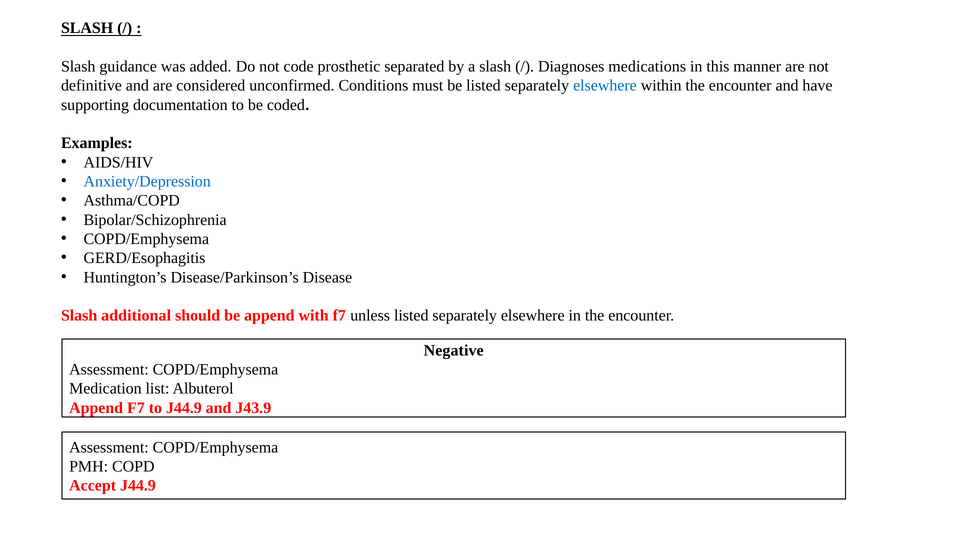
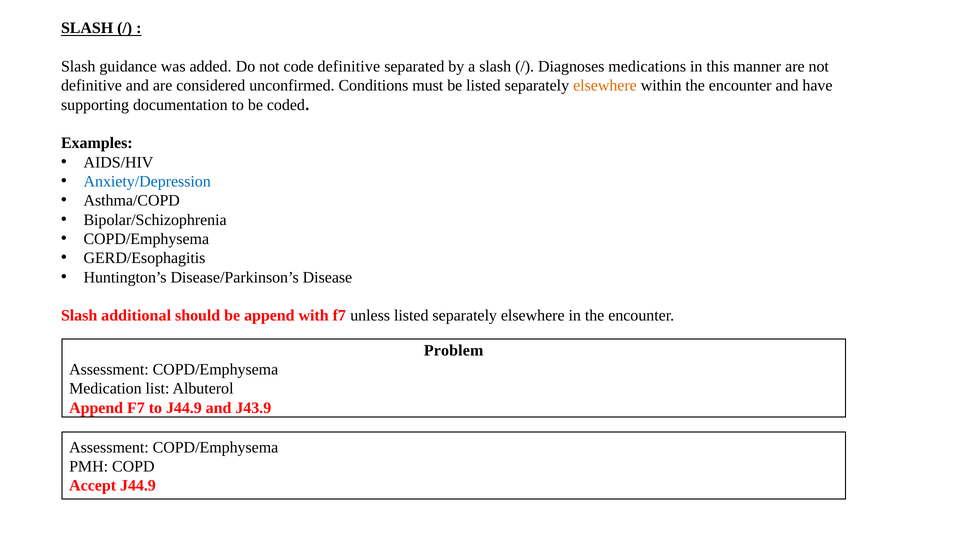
code prosthetic: prosthetic -> definitive (349, 67)
elsewhere colour: blue -> orange (605, 86)
Negative: Negative -> Problem (454, 351)
